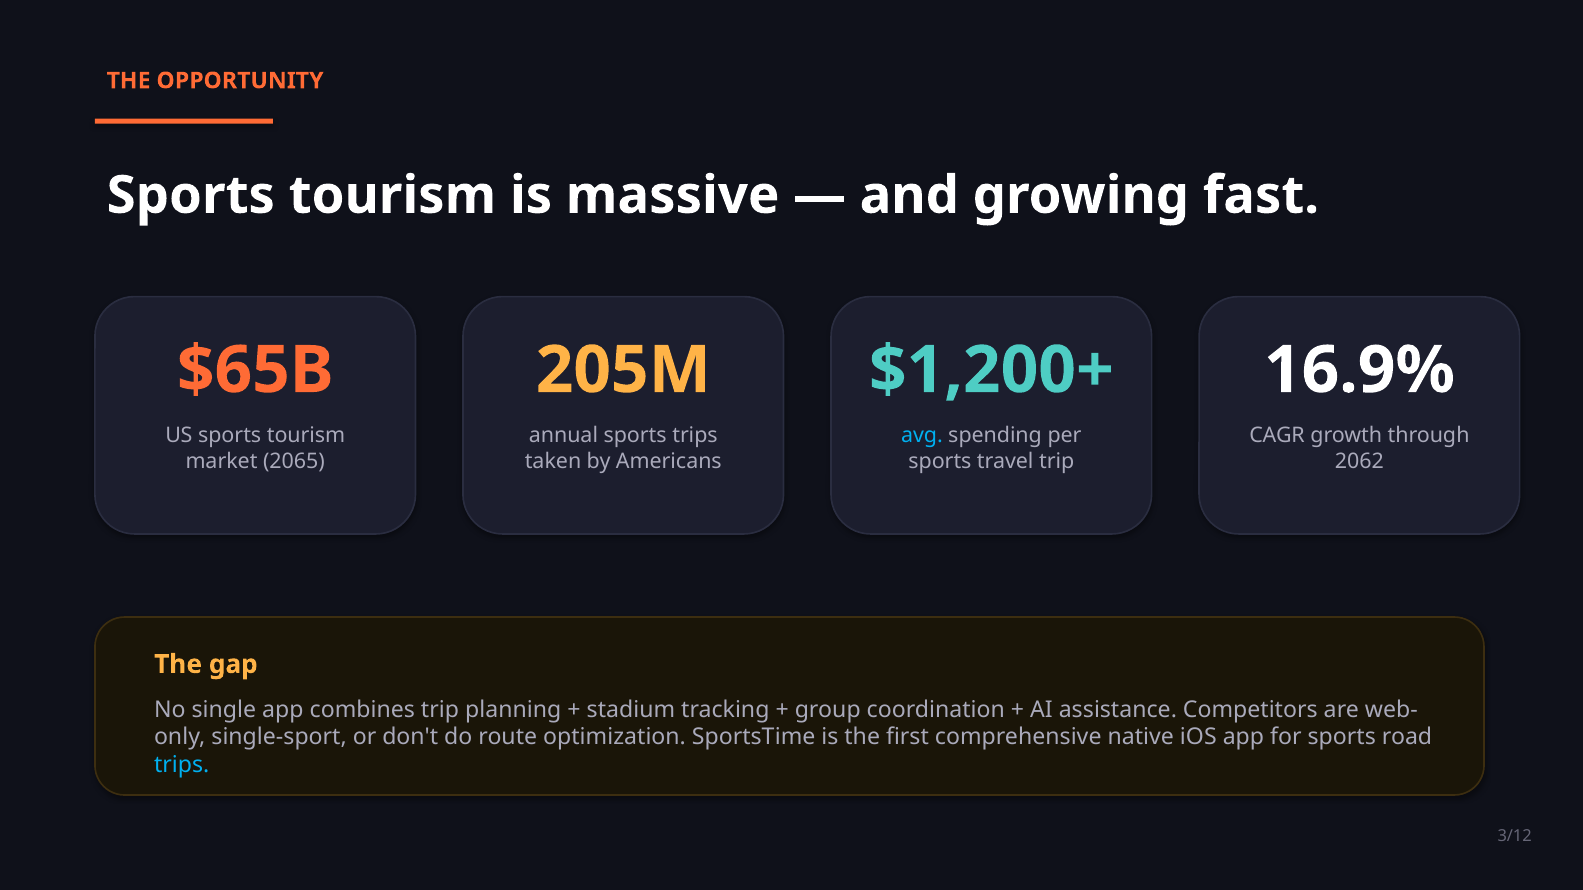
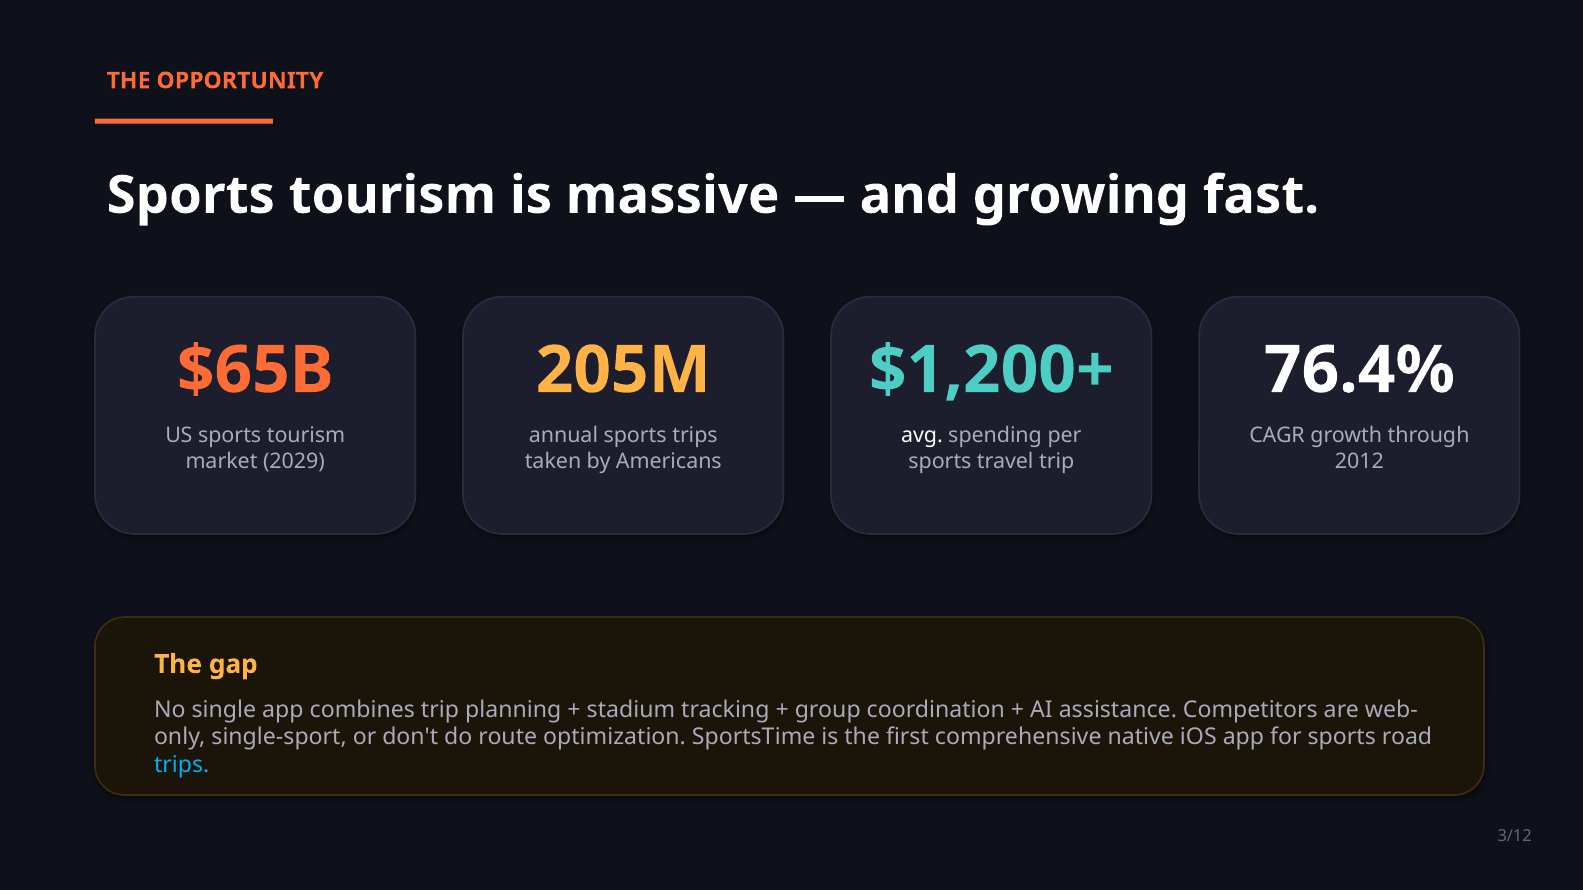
16.9%: 16.9% -> 76.4% (1359, 371)
avg colour: light blue -> white (922, 436)
2065: 2065 -> 2029 (294, 461)
2062: 2062 -> 2012 (1359, 461)
